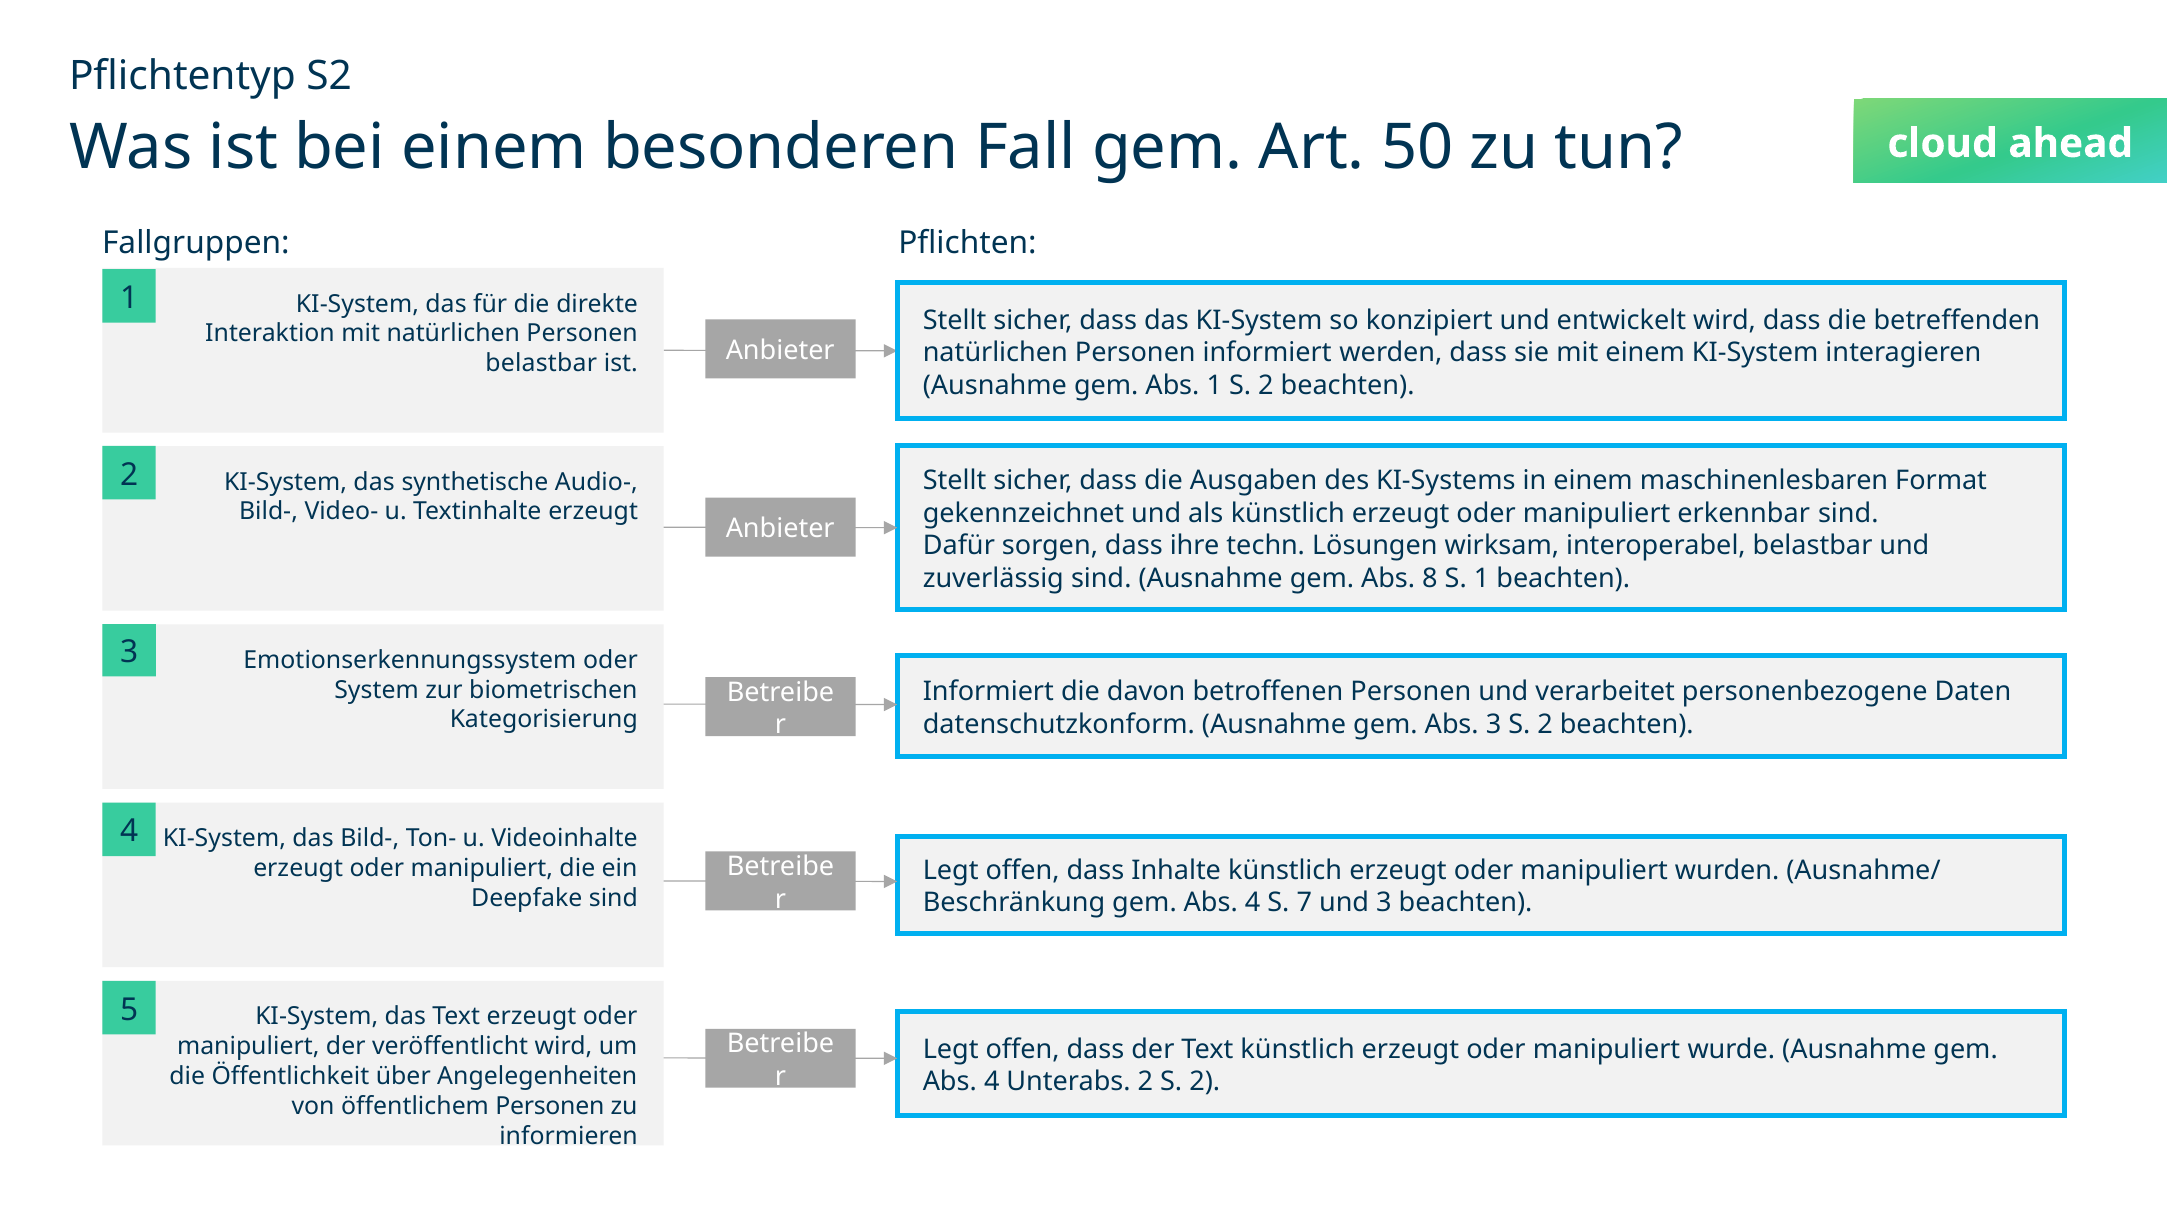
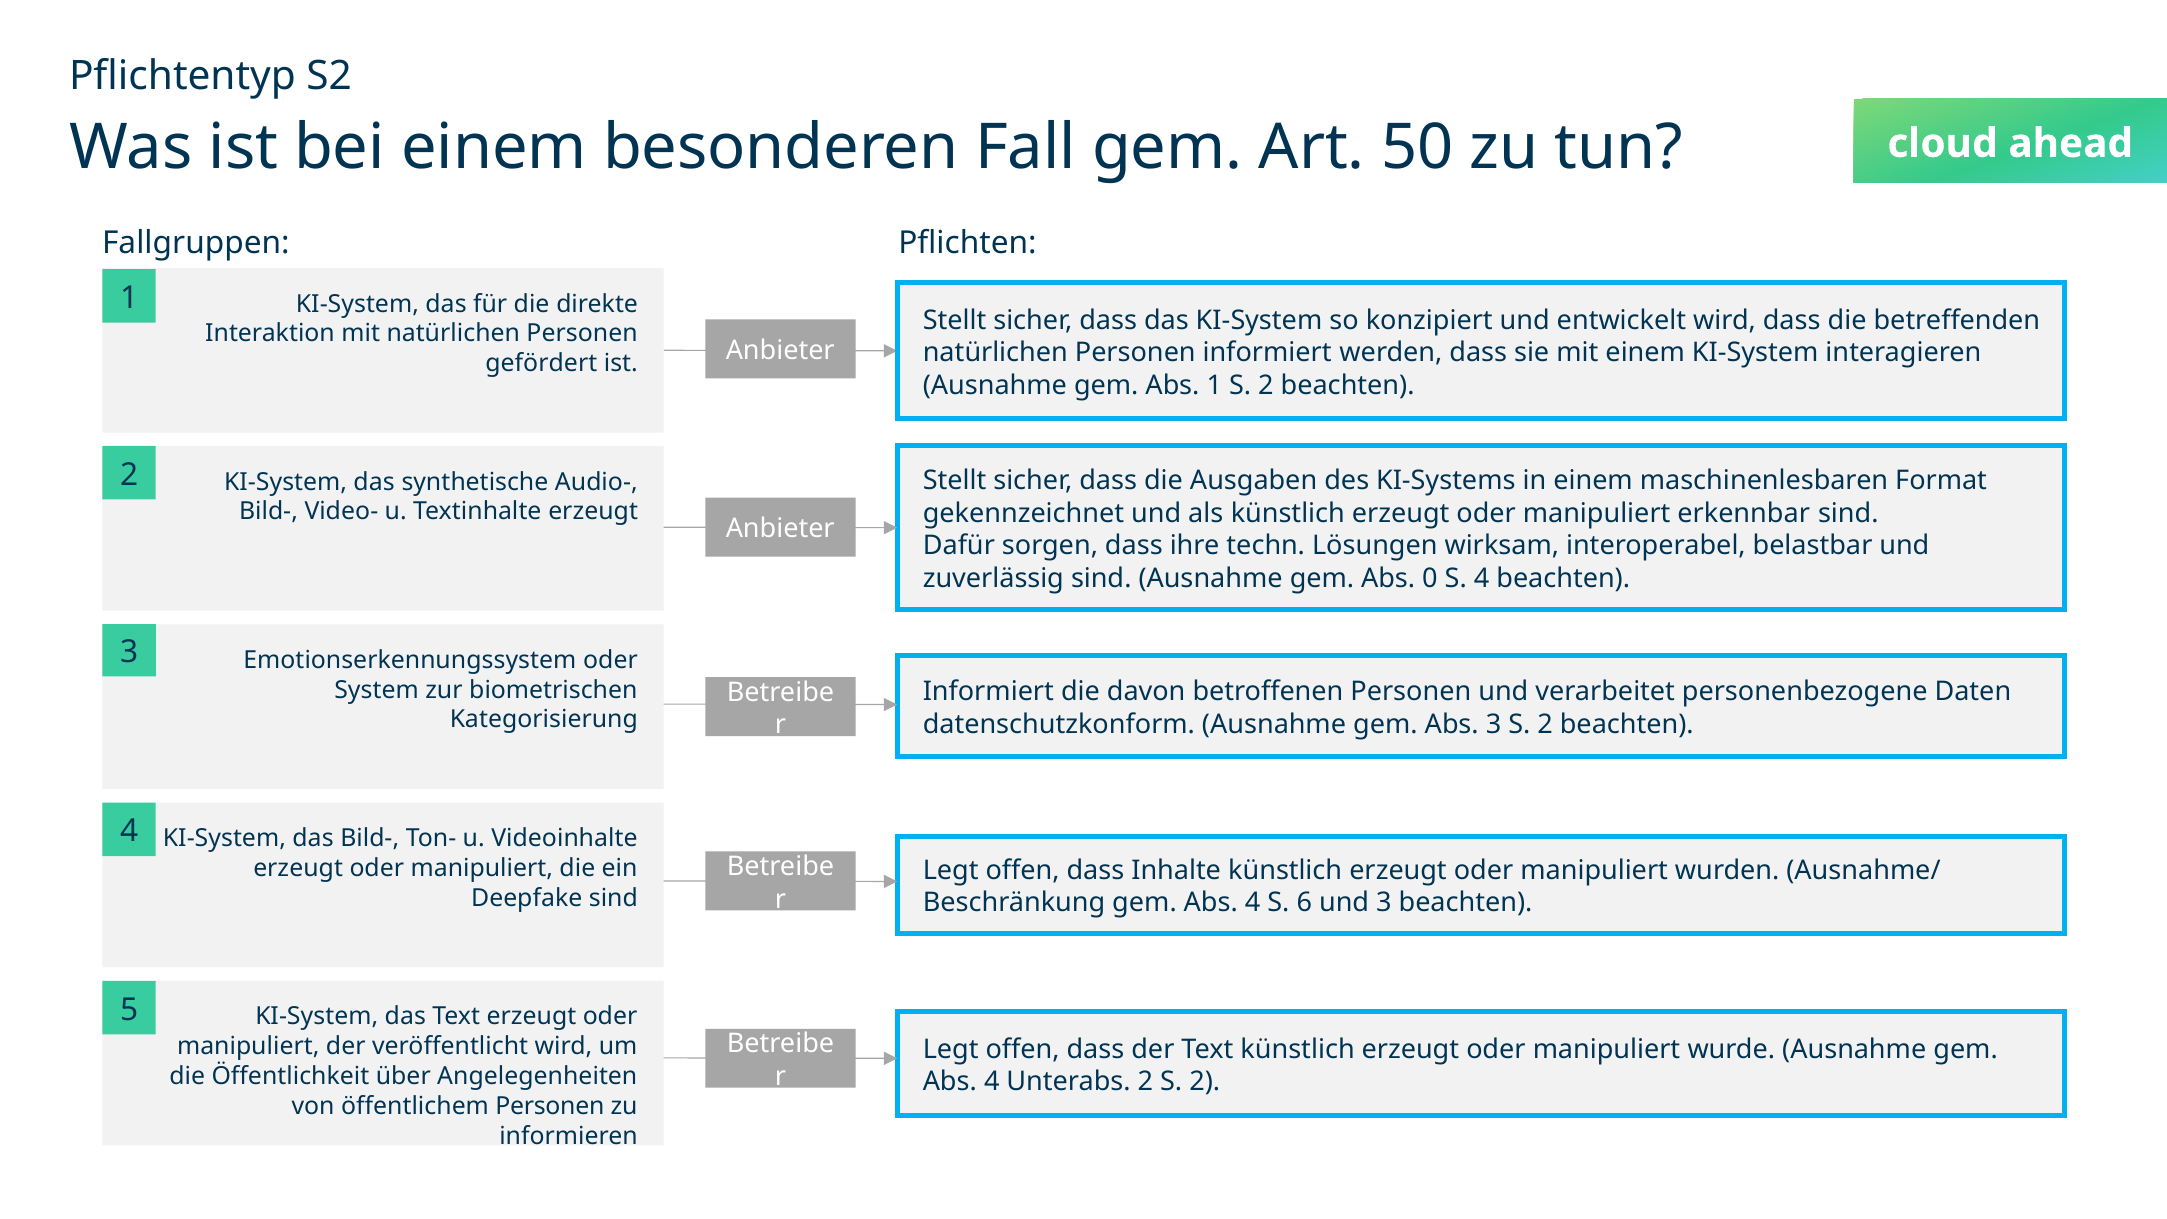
belastbar: belastbar -> gefördert (541, 363)
8: 8 -> 0 (1430, 578)
S 1: 1 -> 4 (1482, 578)
7: 7 -> 6 (1304, 903)
